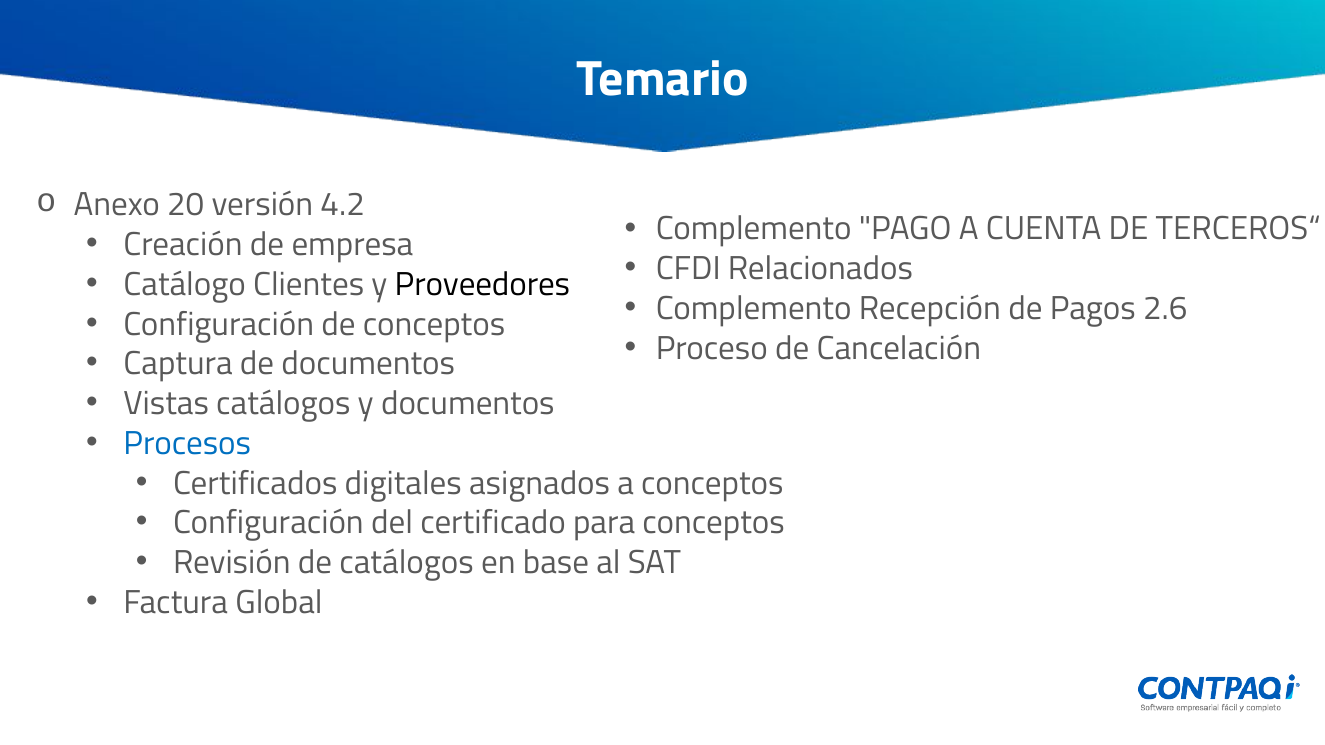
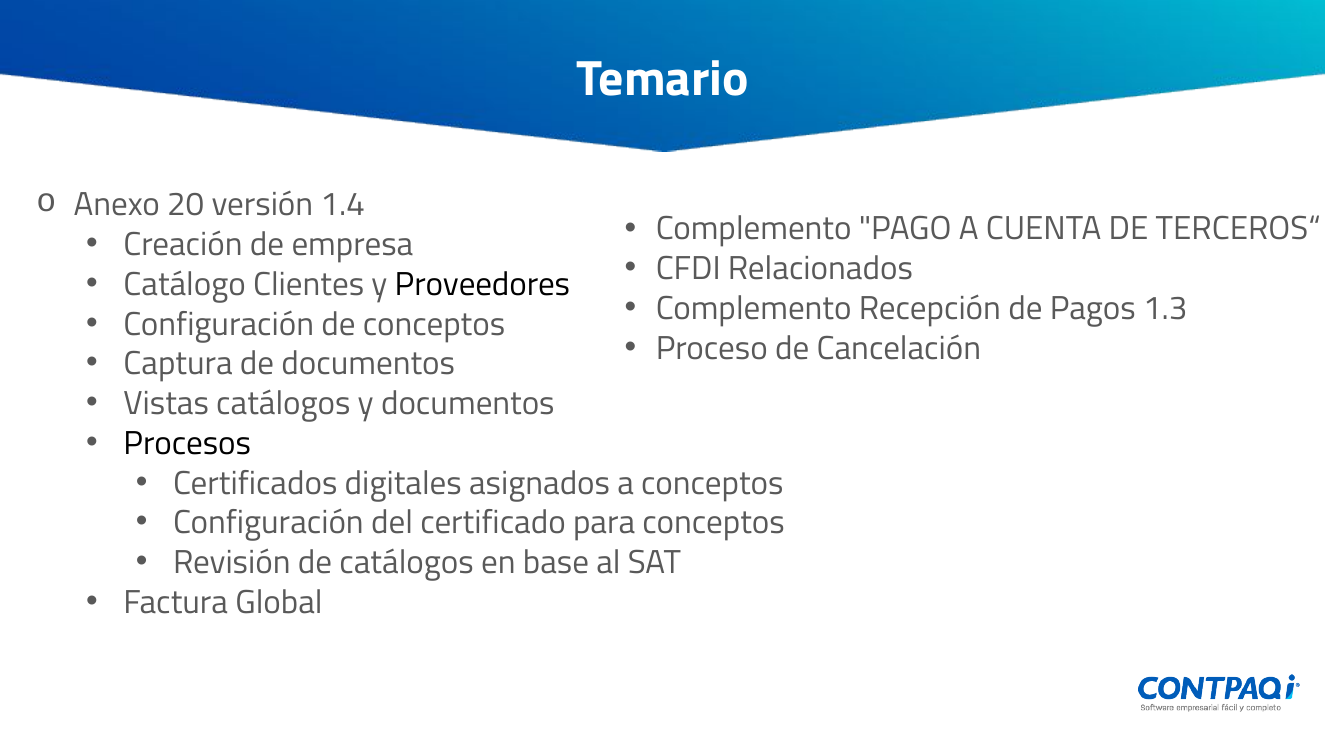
4.2: 4.2 -> 1.4 (343, 205)
2.6: 2.6 -> 1.3 (1165, 309)
Procesos colour: blue -> black (187, 444)
